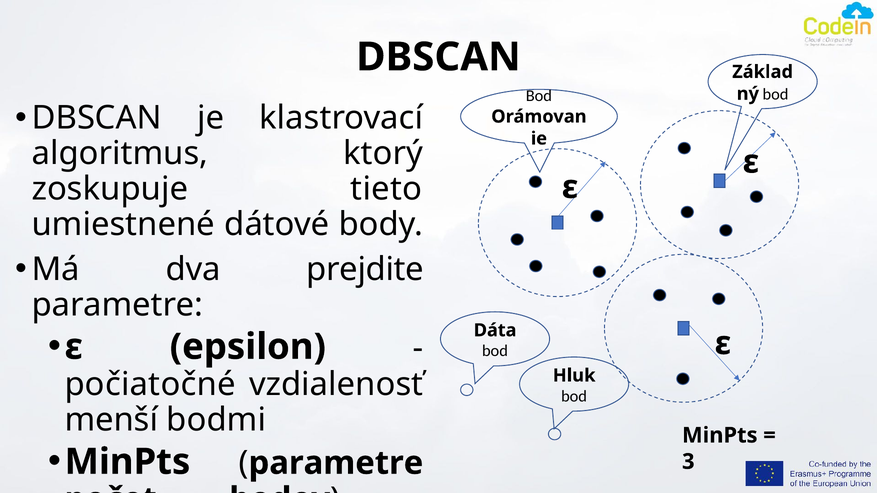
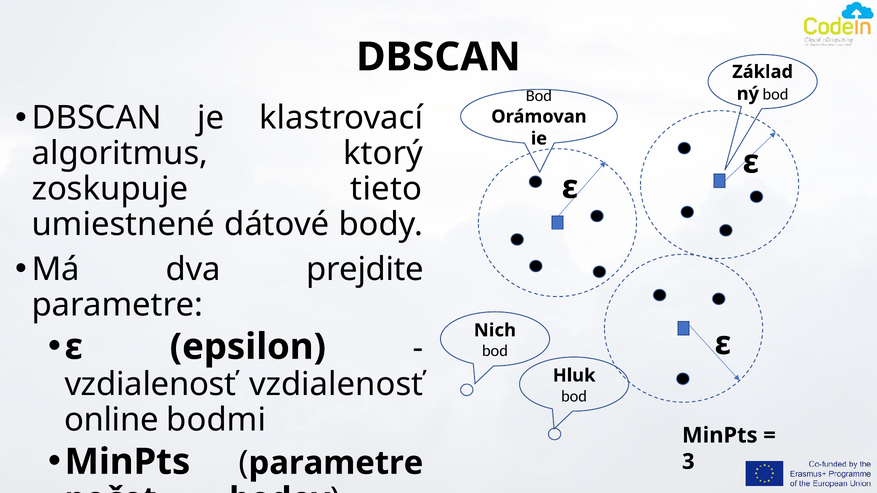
Dáta: Dáta -> Nich (495, 330)
počiatočné: počiatočné -> vzdialenosť (150, 385)
menší: menší -> online (111, 420)
